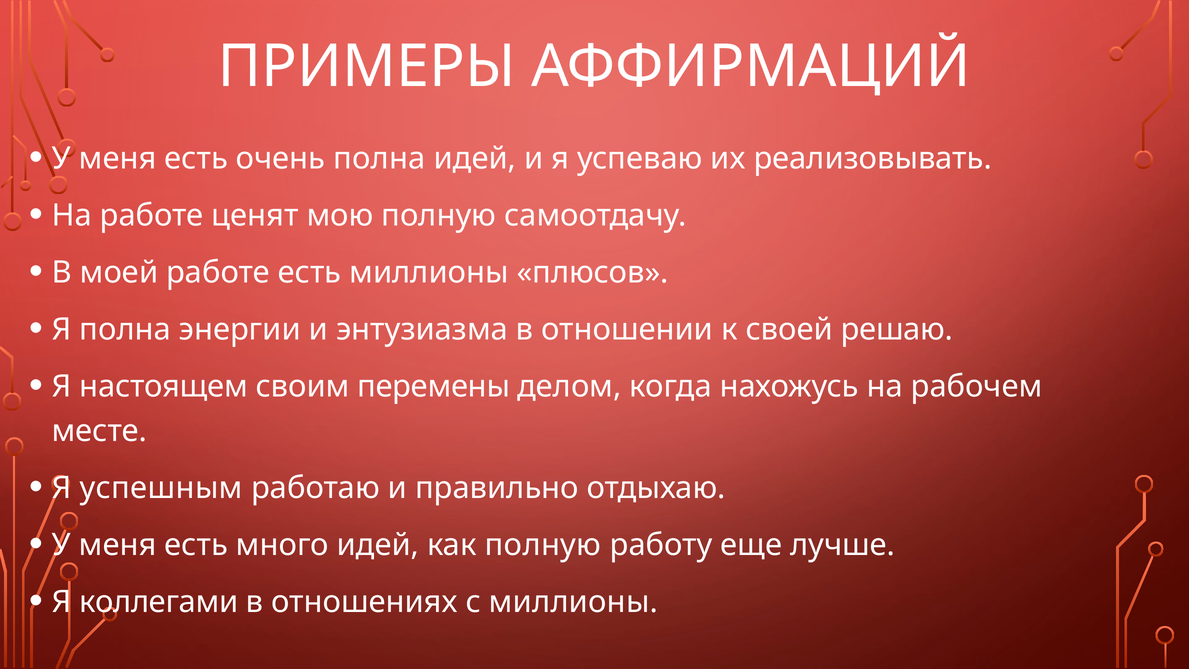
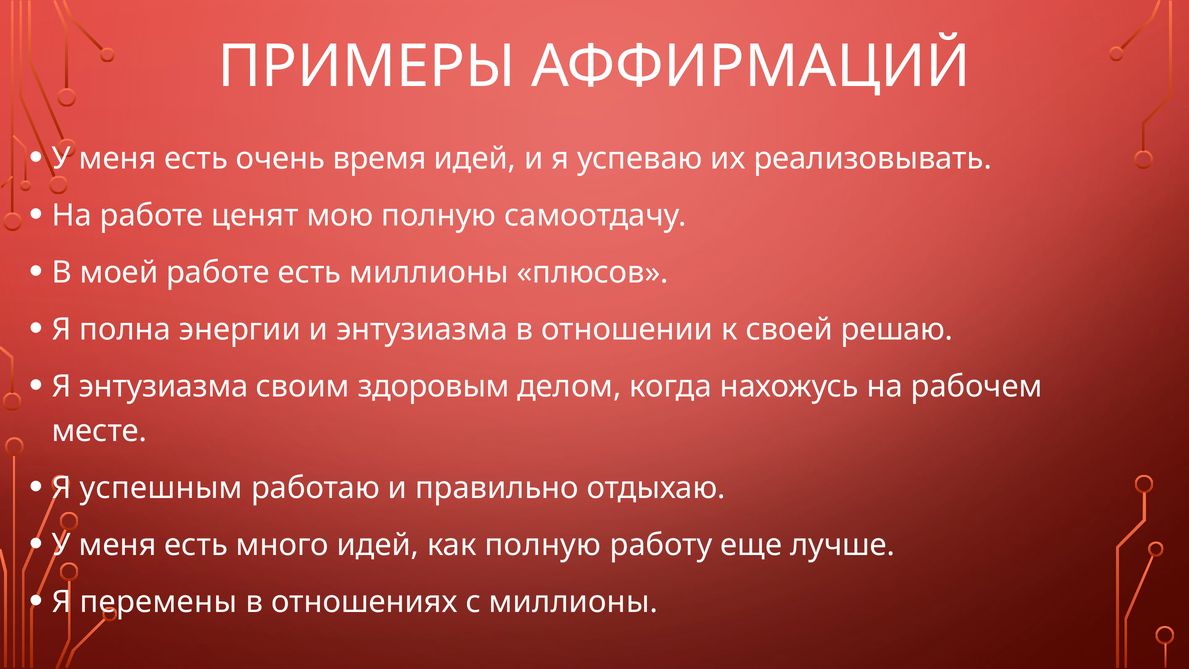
очень полна: полна -> время (380, 158)
Я настоящем: настоящем -> энтузиазма (164, 386)
перемены: перемены -> здоровым (434, 386)
коллегами: коллегами -> перемены (159, 602)
